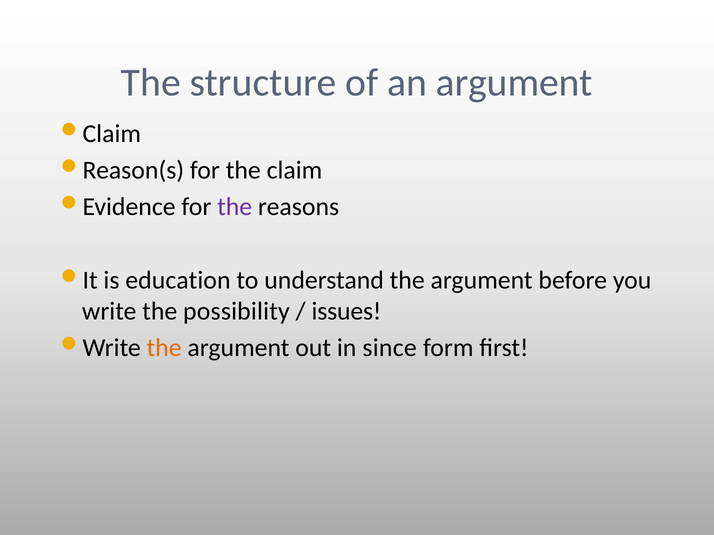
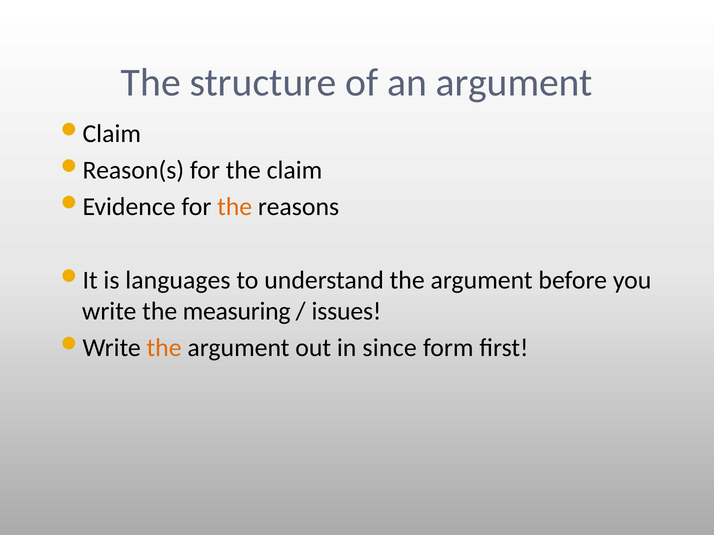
the colour: purple -> orange (235, 207)
education: education -> languages (178, 280)
possibility: possibility -> measuring (237, 311)
